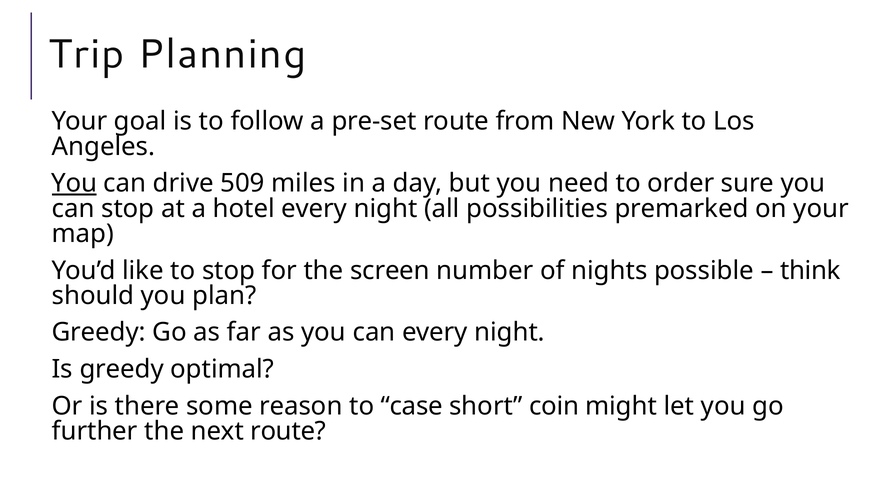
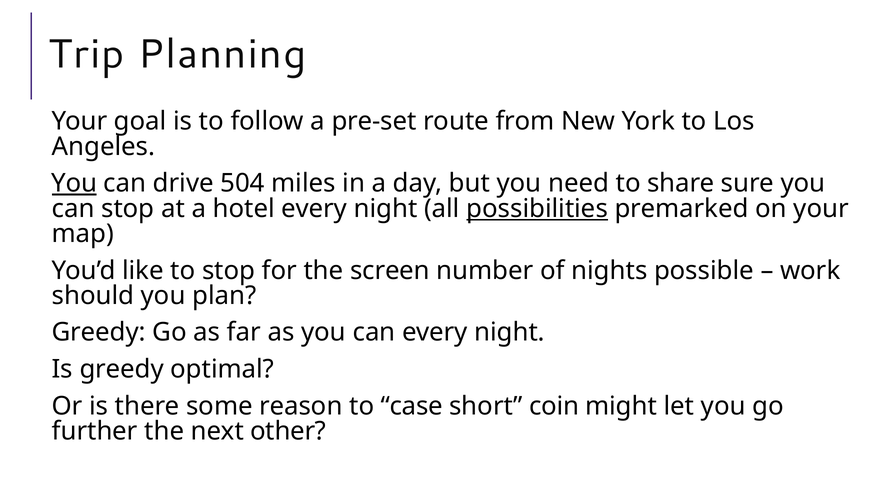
509: 509 -> 504 (242, 183)
order: order -> share (681, 183)
possibilities underline: none -> present (537, 208)
think: think -> work (810, 270)
next route: route -> other (288, 431)
